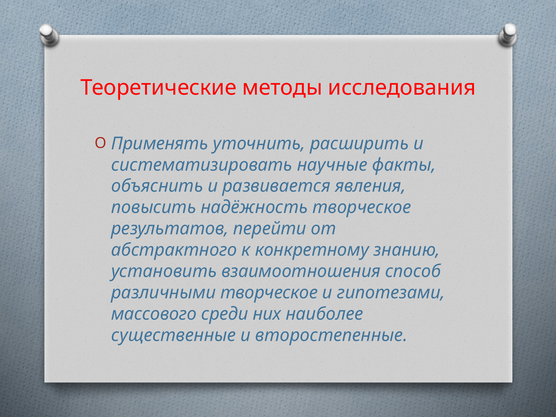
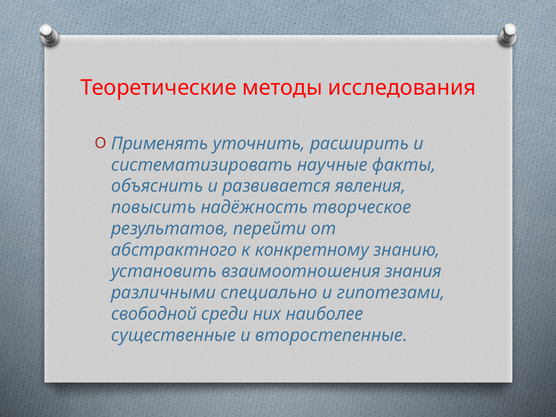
способ: способ -> знания (413, 271)
различными творческое: творческое -> специально (269, 293)
массового: массового -> свободной (154, 314)
